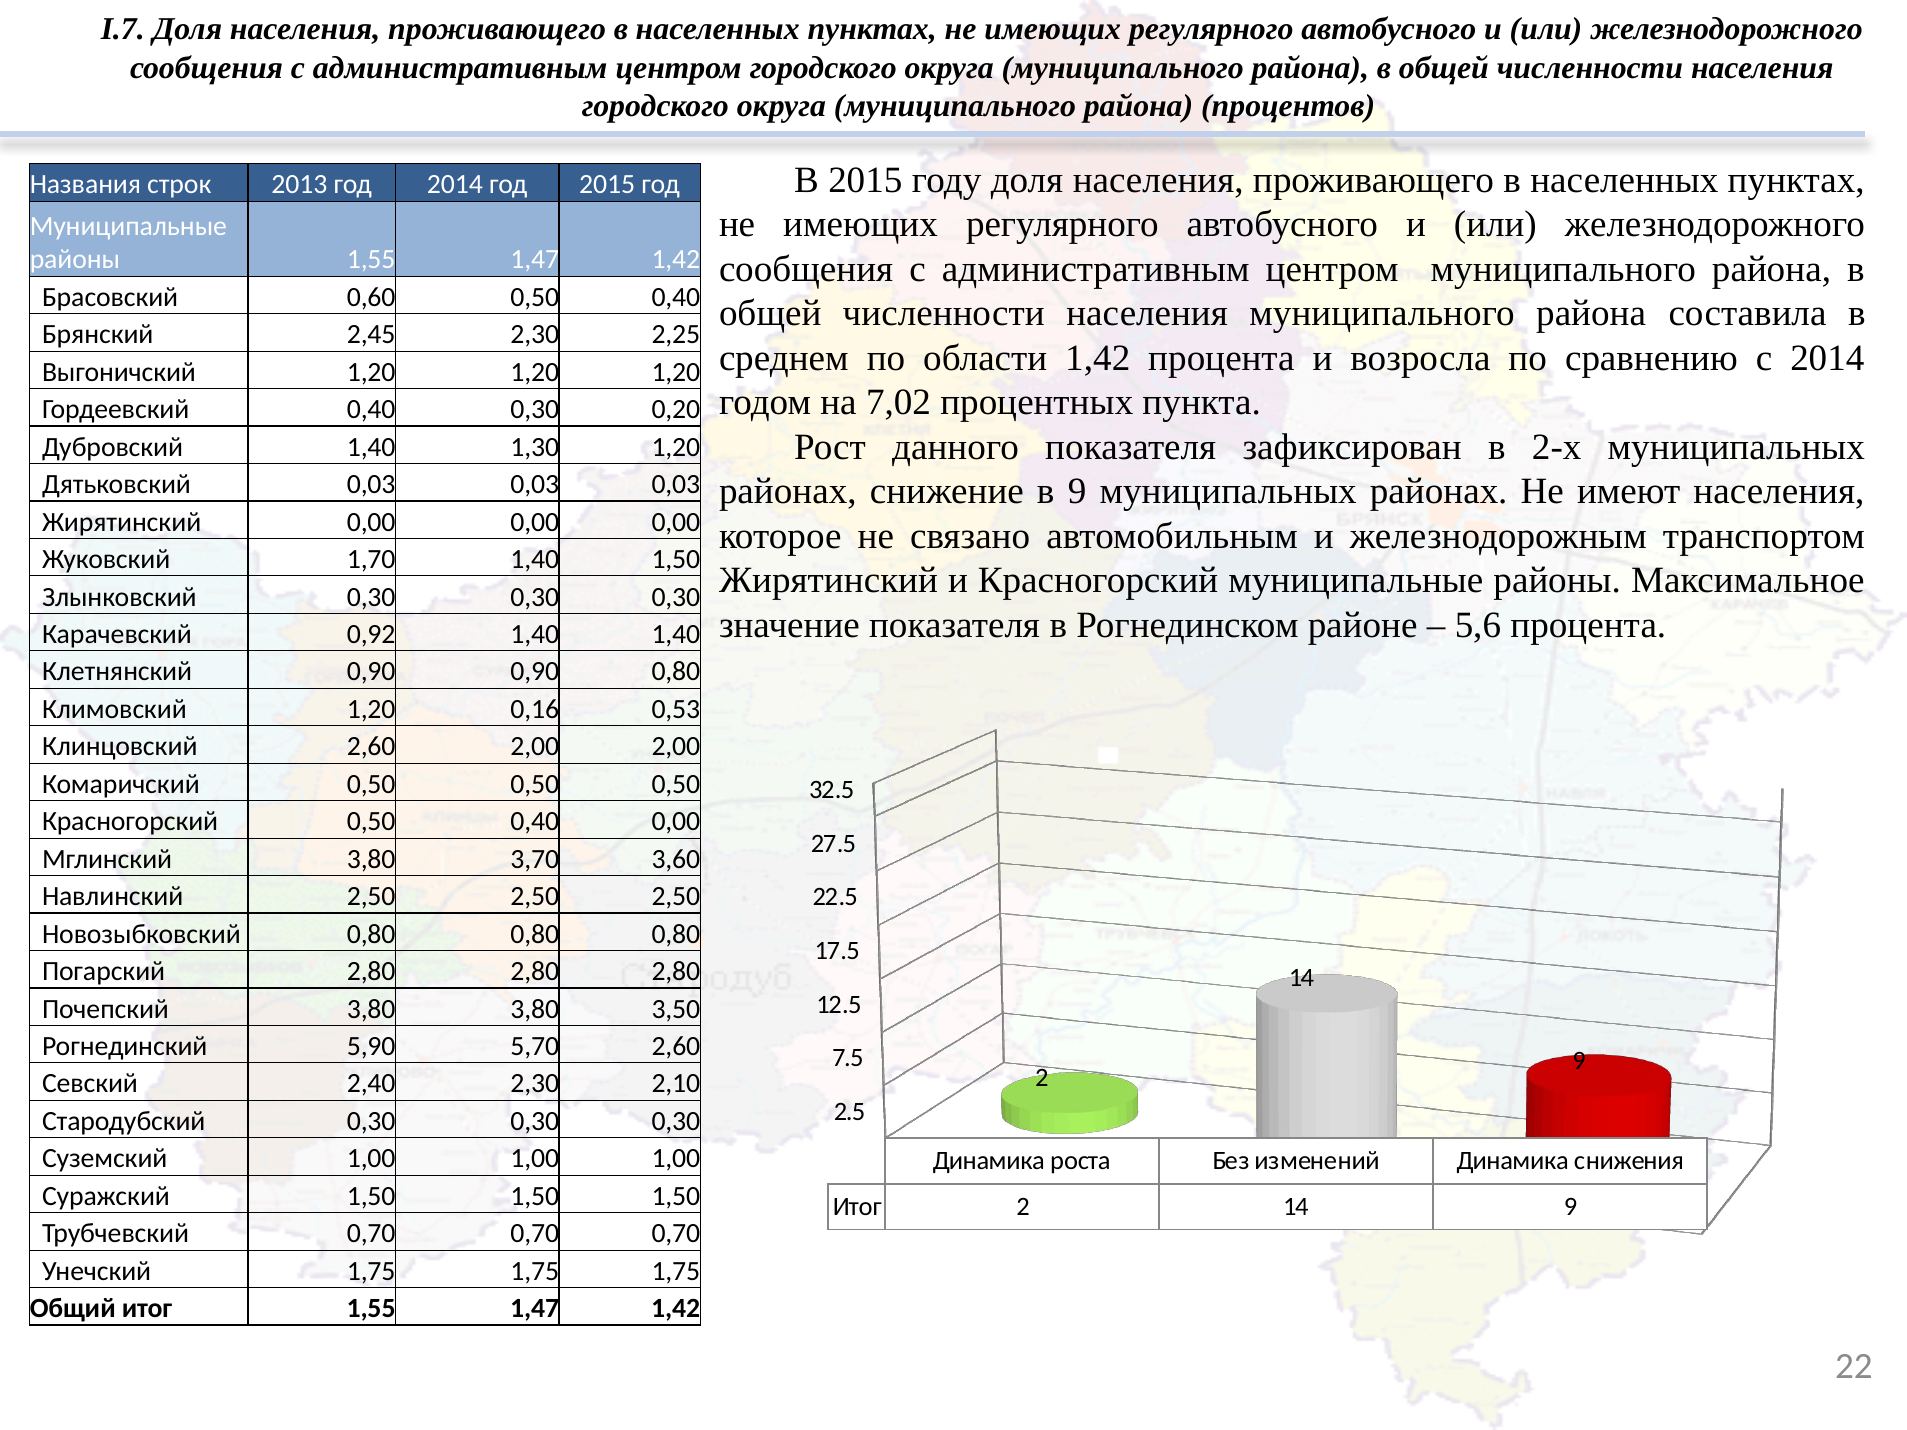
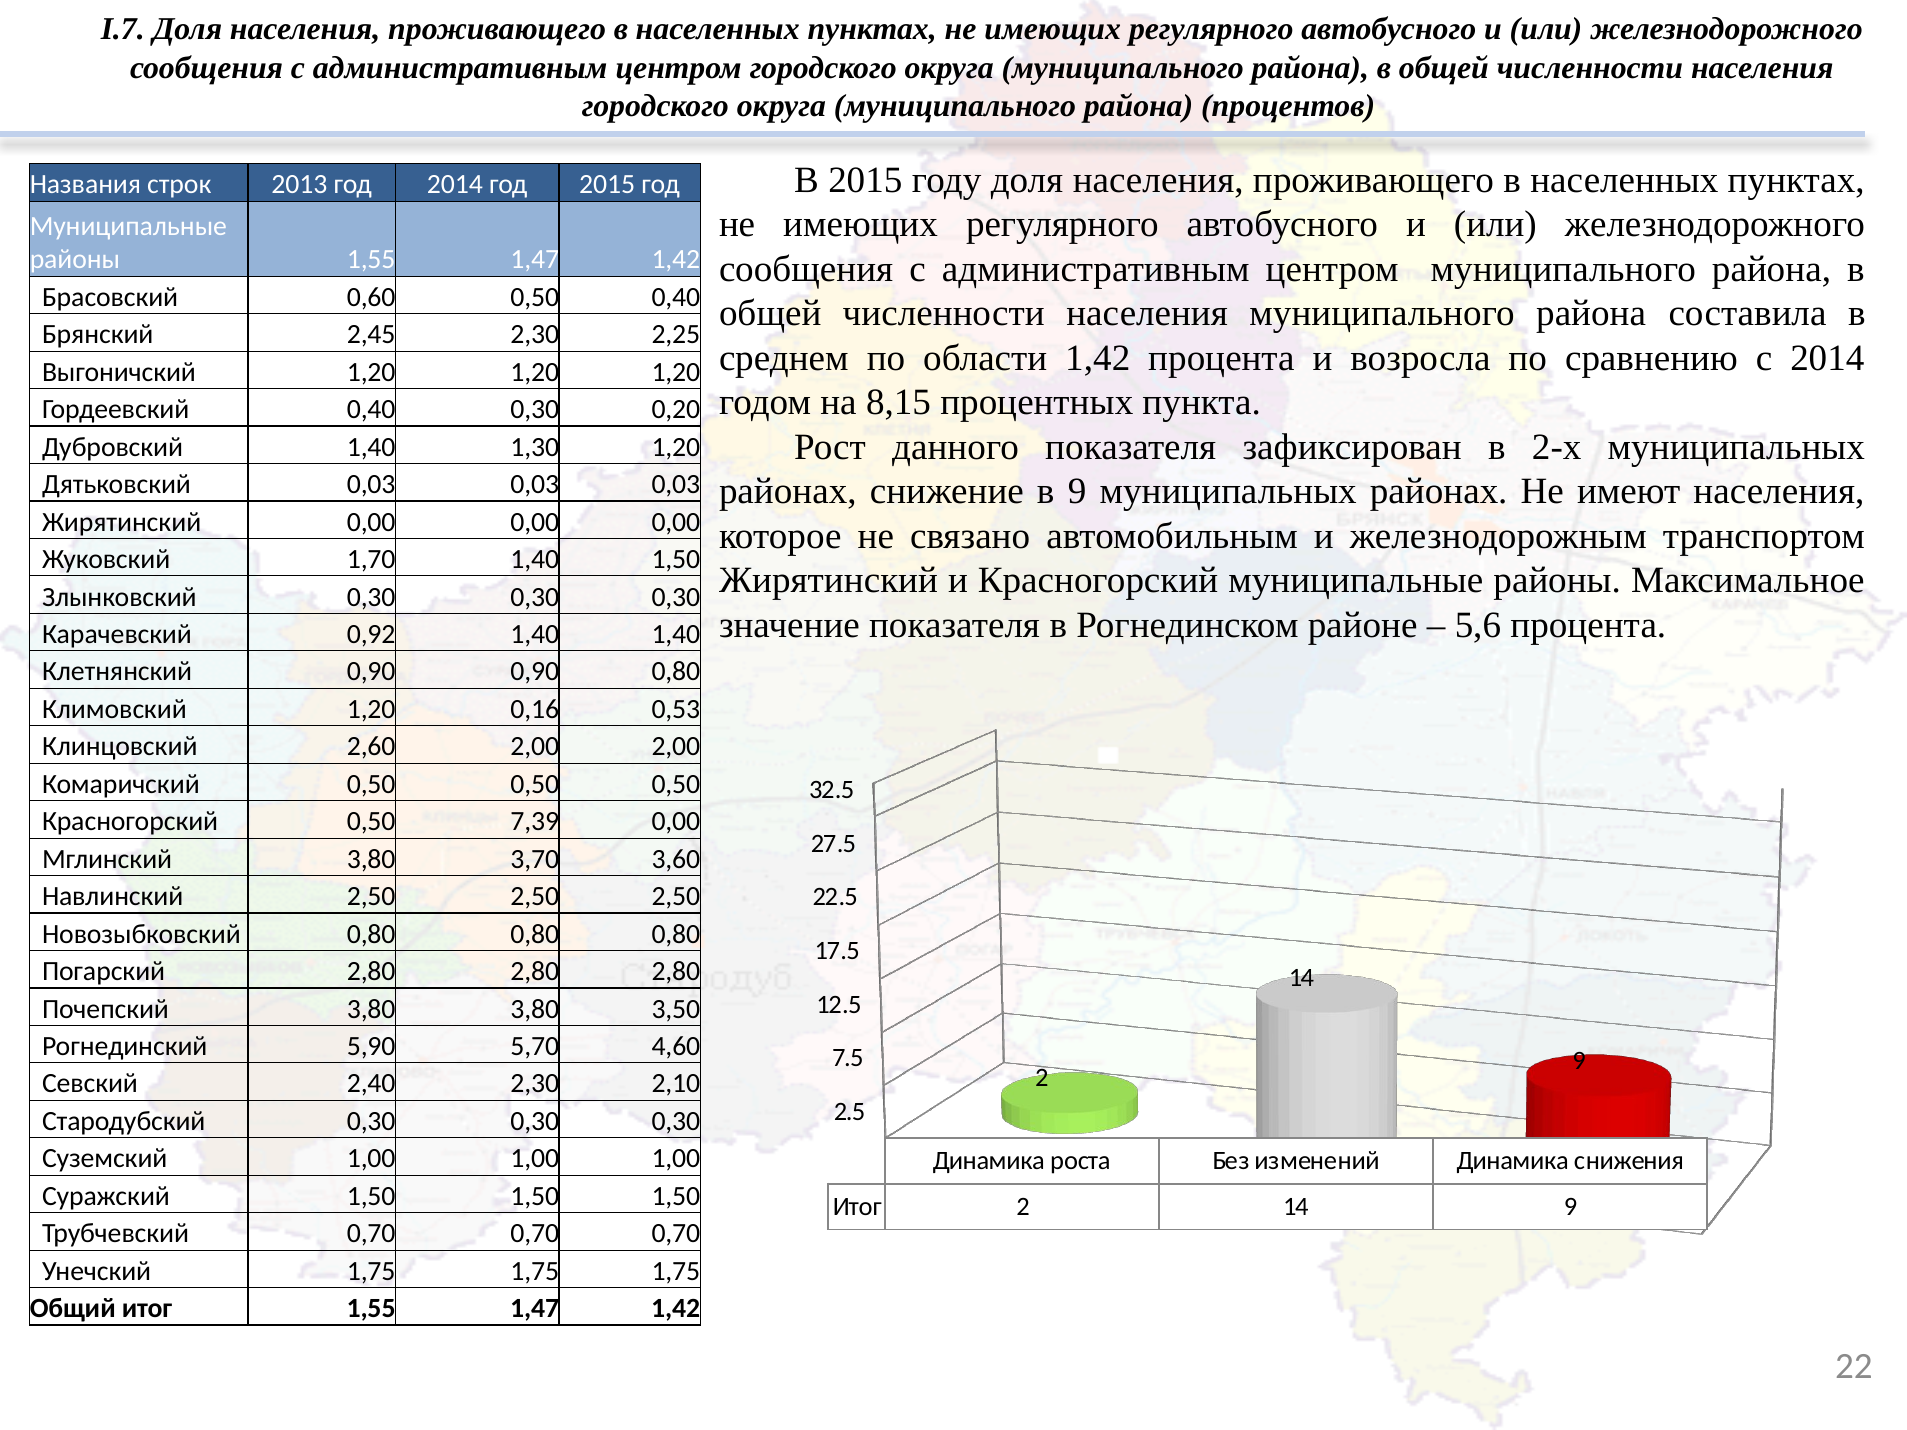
7,02: 7,02 -> 8,15 (899, 403)
Красногорский 0,50 0,40: 0,40 -> 7,39 (535, 822)
5,70 2,60: 2,60 -> 4,60 (676, 1047)
